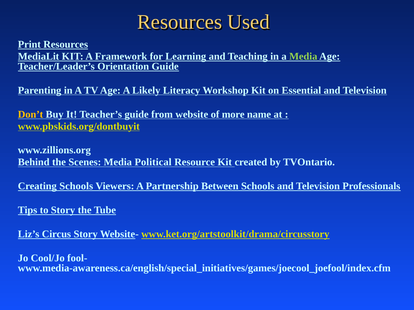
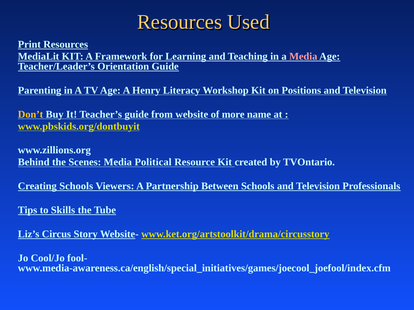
Media colour: light green -> pink (303, 57)
Likely: Likely -> Henry (146, 90)
Essential: Essential -> Positions (301, 90)
to Story: Story -> Skills (63, 211)
